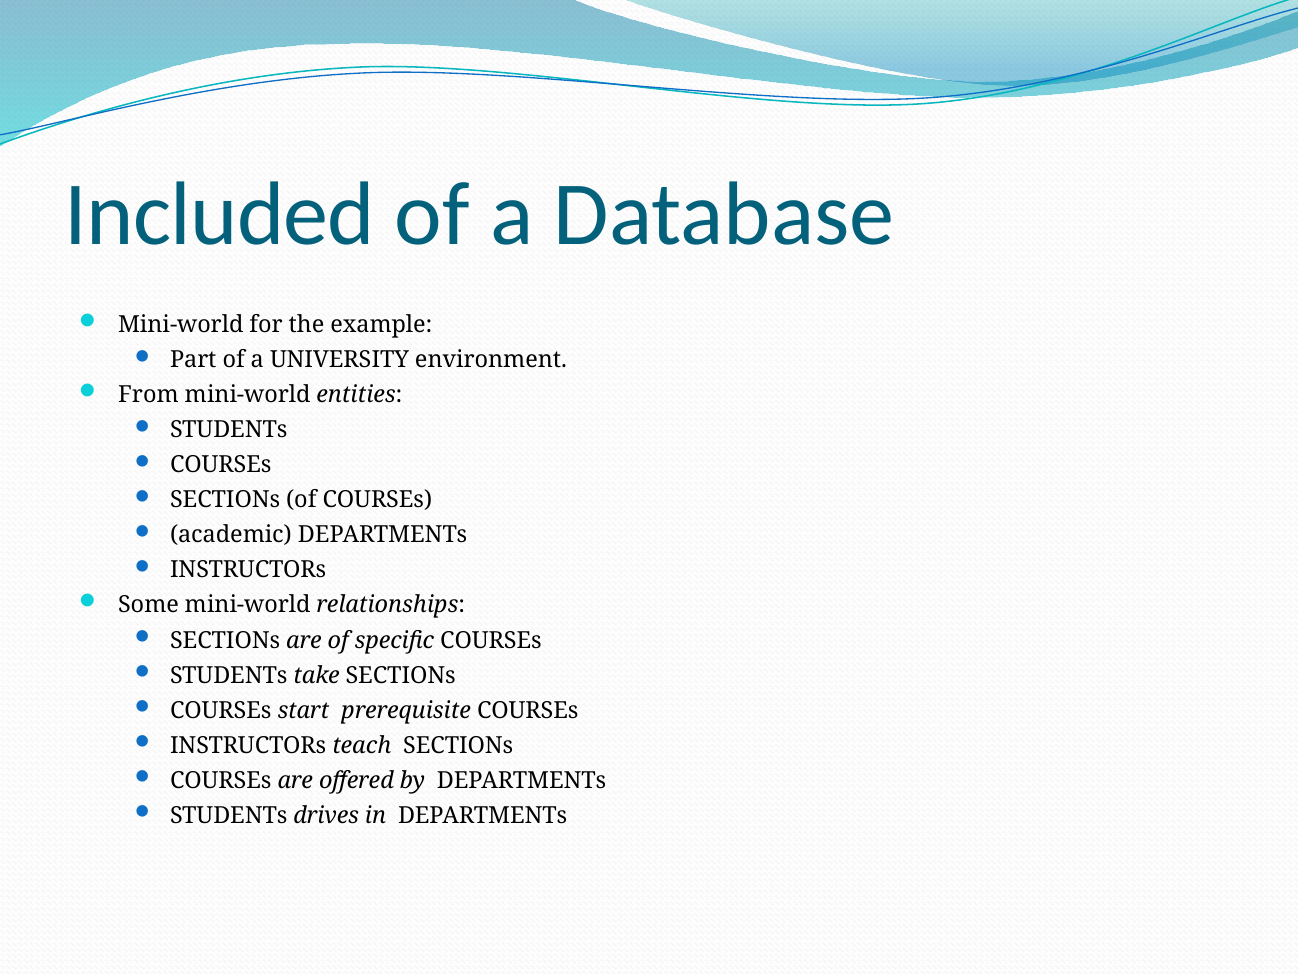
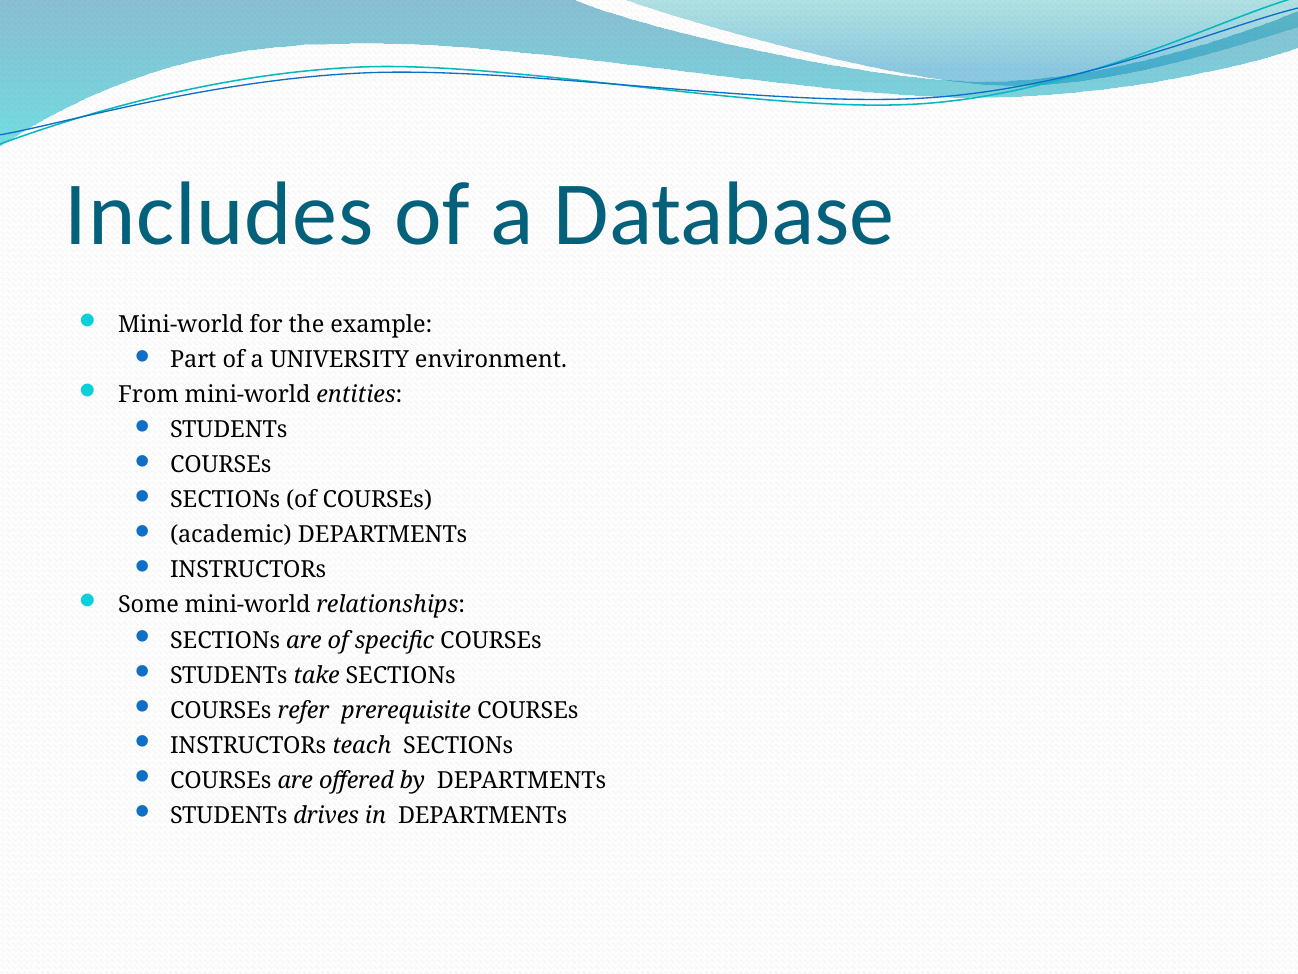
Included: Included -> Includes (219, 214)
start: start -> refer (303, 710)
